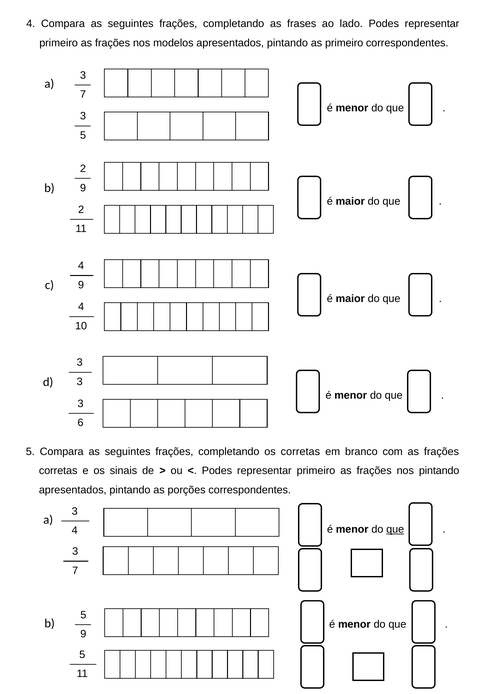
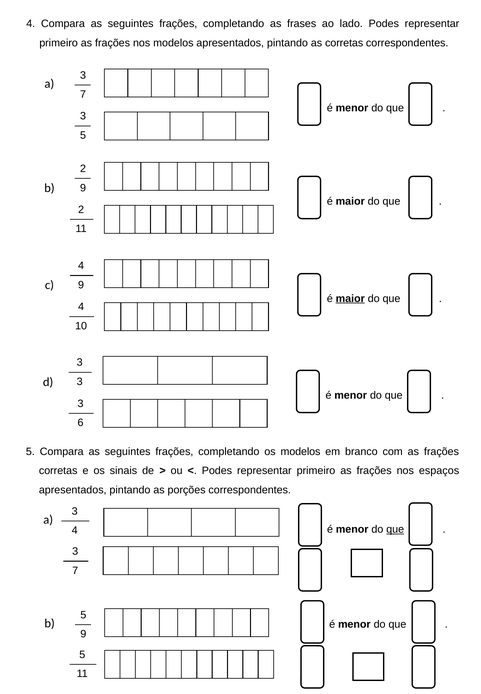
as primeiro: primeiro -> corretas (344, 43)
maior underline: none -> present (350, 299)
os corretas: corretas -> modelos (300, 452)
nos pintando: pintando -> espaços (439, 471)
